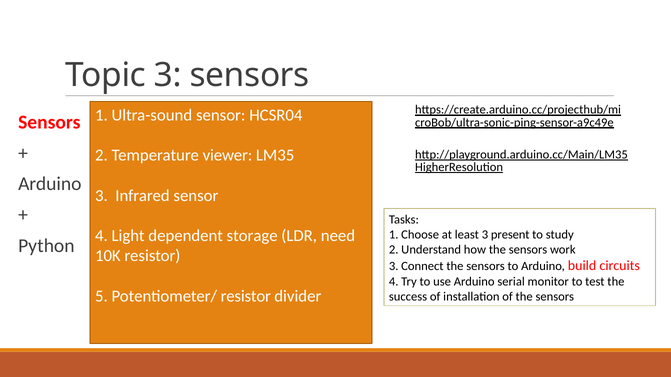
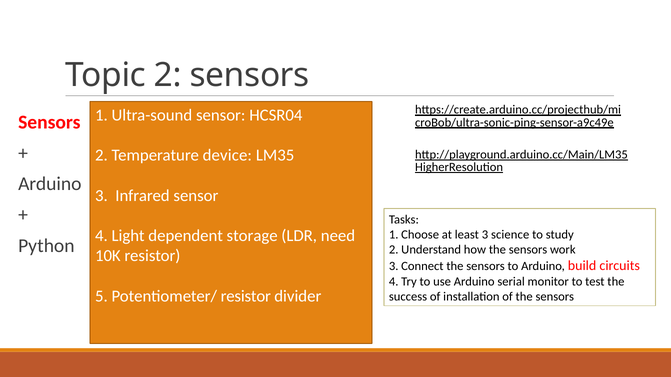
Topic 3: 3 -> 2 (168, 75)
viewer: viewer -> device (227, 156)
present: present -> science (510, 235)
